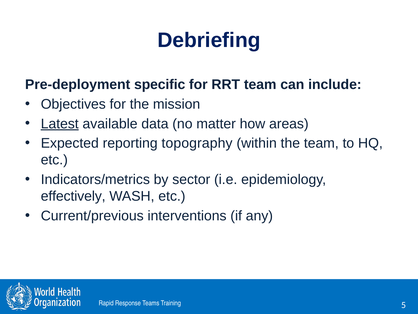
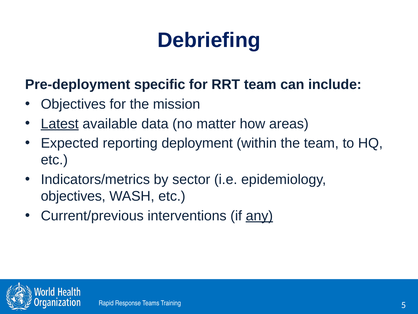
topography: topography -> deployment (197, 143)
effectively: effectively -> objectives (73, 196)
any underline: none -> present (259, 216)
